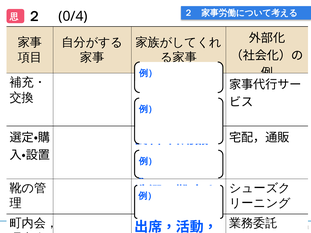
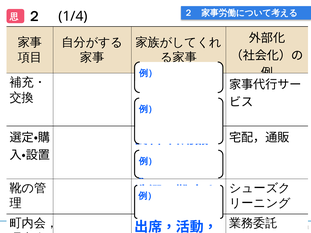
0/4: 0/4 -> 1/4 (73, 16)
